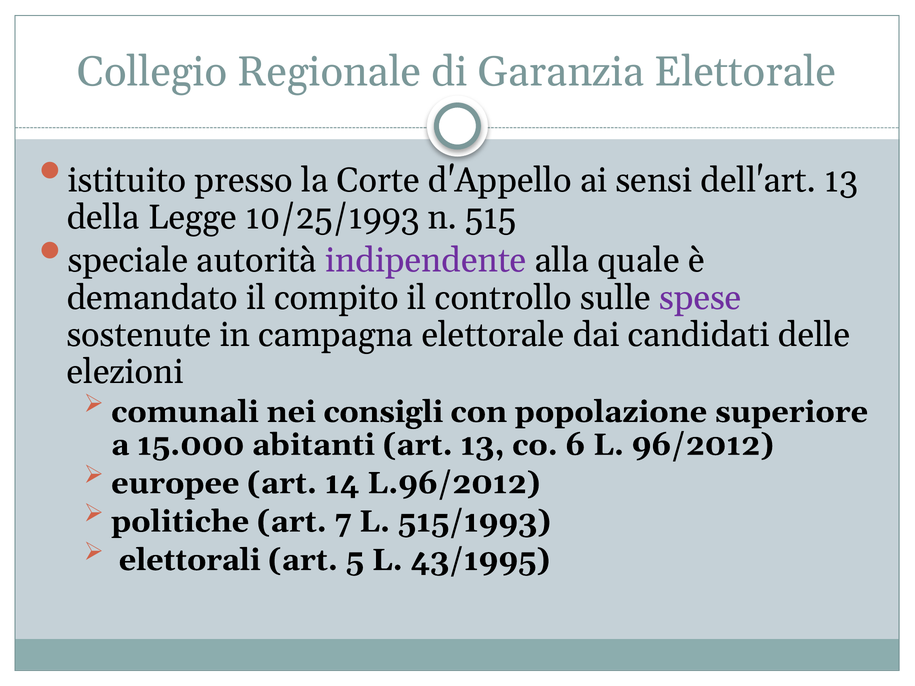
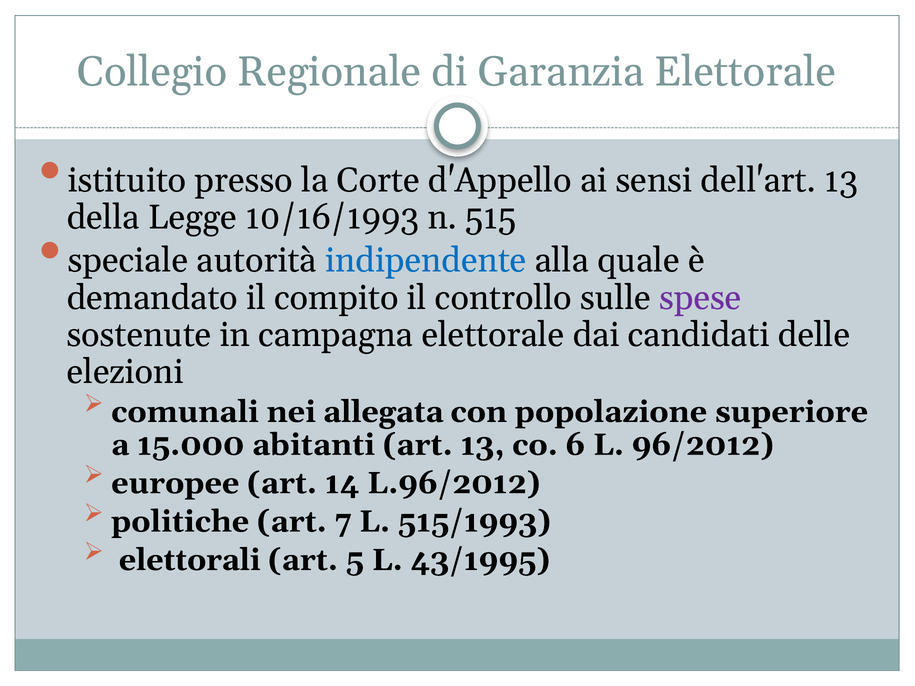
10/25/1993: 10/25/1993 -> 10/16/1993 (332, 217)
indipendente colour: purple -> blue (426, 261)
consigli: consigli -> allegata (383, 412)
